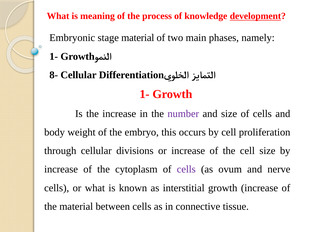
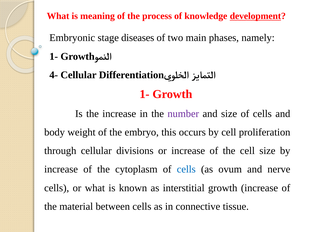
stage material: material -> diseases (138, 38)
8-: 8- -> 4- (54, 75)
cells colour: purple -> blue (186, 169)
